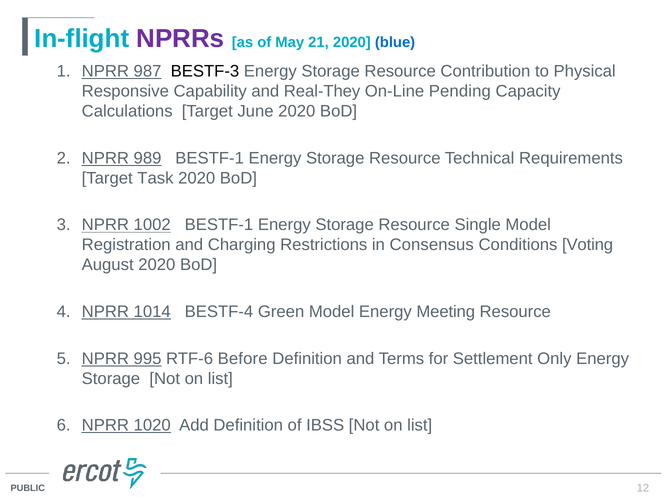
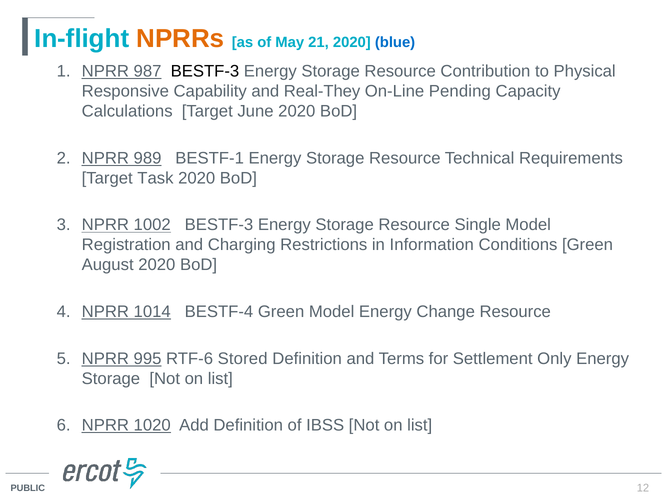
NPRRs colour: purple -> orange (180, 39)
1002 BESTF-1: BESTF-1 -> BESTF-3 (219, 225)
Consensus: Consensus -> Information (432, 245)
Conditions Voting: Voting -> Green (588, 245)
Meeting: Meeting -> Change (446, 312)
Before: Before -> Stored (243, 358)
